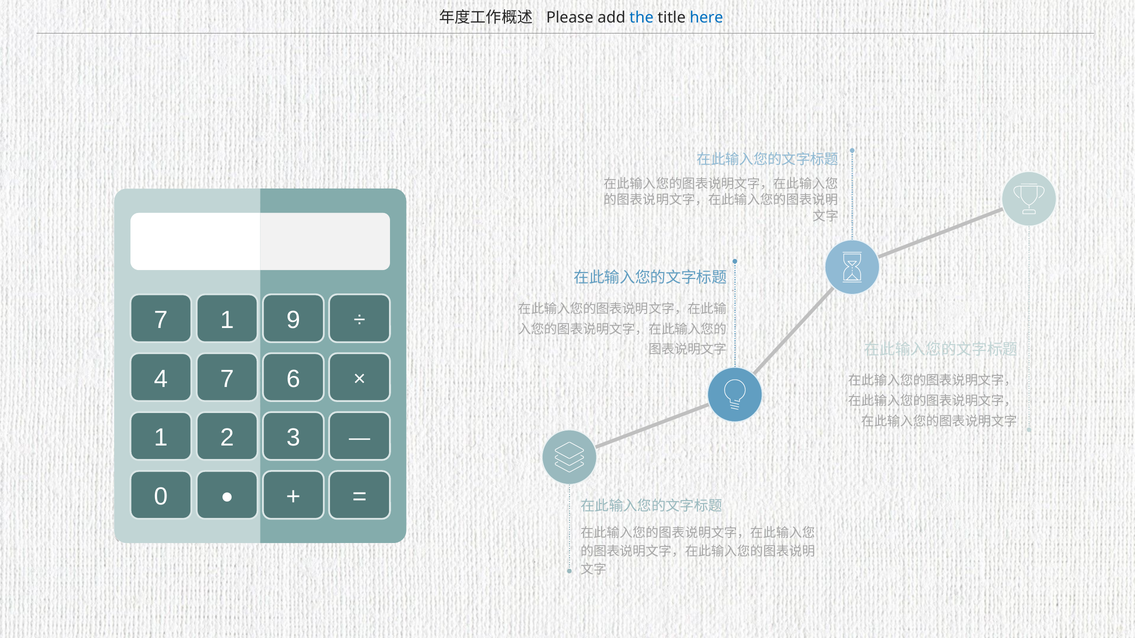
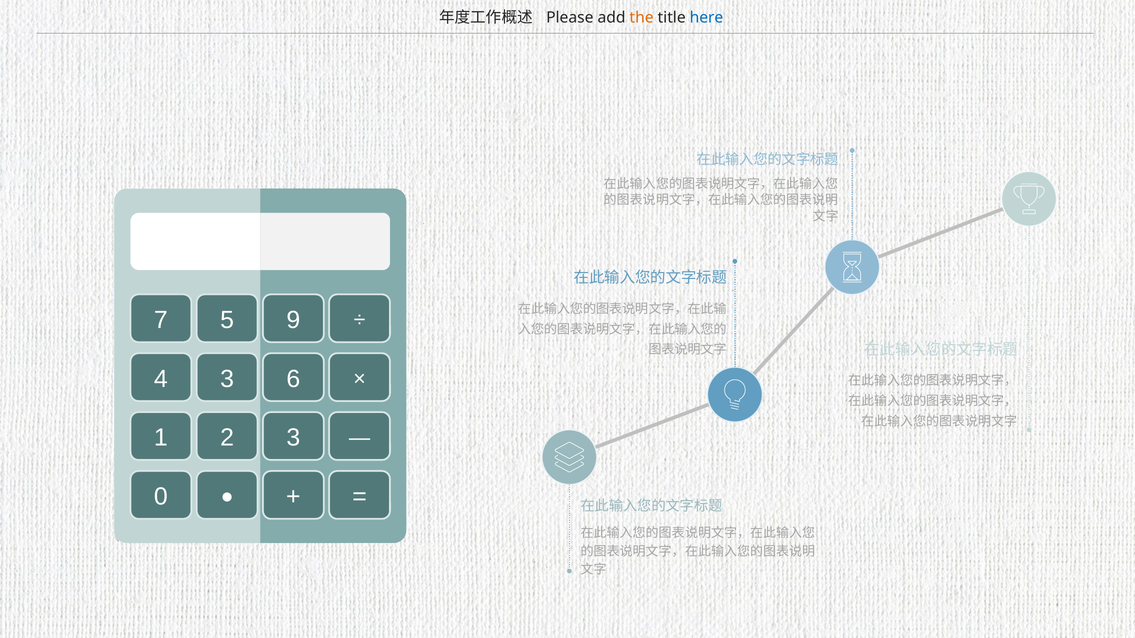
the colour: blue -> orange (642, 18)
7 1: 1 -> 5 (227, 320)
4 7: 7 -> 3 (227, 379)
